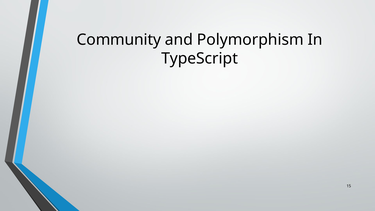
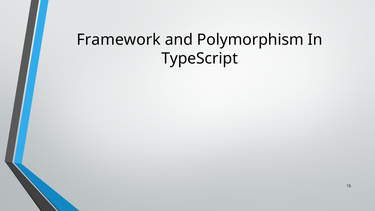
Community: Community -> Framework (119, 40)
